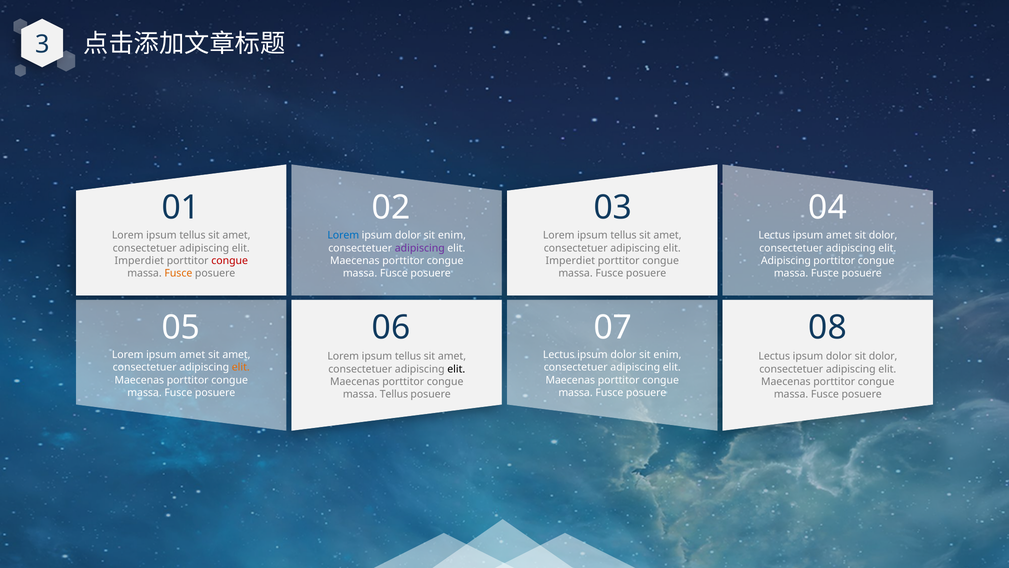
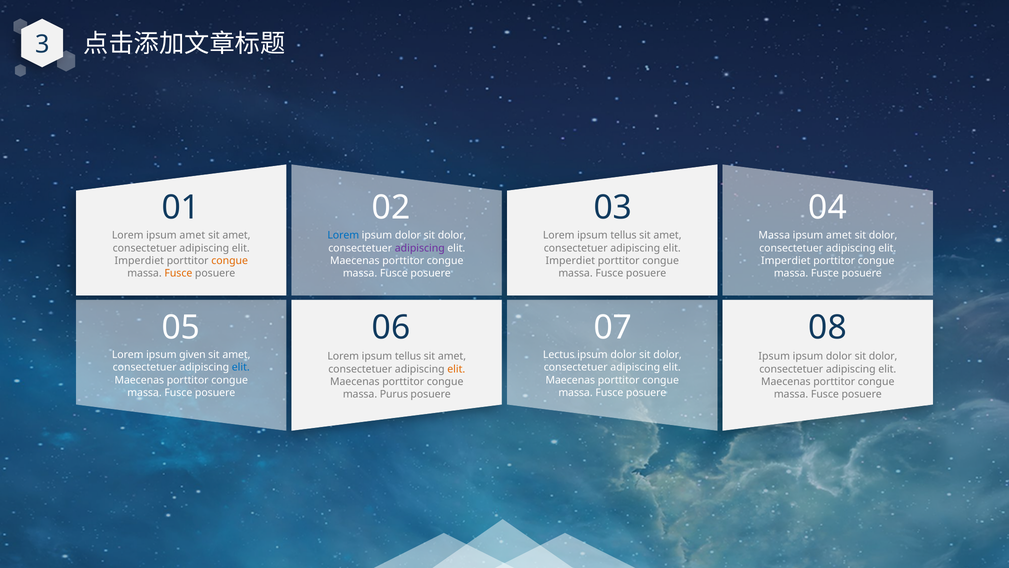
tellus: tellus -> amet (192, 235)
enim: enim -> dolor (452, 235)
Lectus: Lectus -> Massa (774, 235)
congue colour: red -> orange (230, 261)
Adipiscing: Adipiscing -> Imperdiet (786, 261)
Lorem ipsum amet: amet -> given (192, 355)
enim: enim -> dolor (668, 355)
Lectus: Lectus -> Ipsum (774, 356)
elit colour: orange -> blue (241, 367)
elit colour: black -> orange (456, 369)
massa Tellus: Tellus -> Purus (394, 394)
